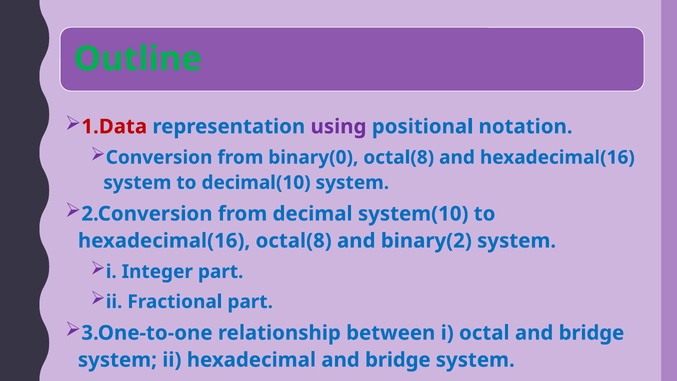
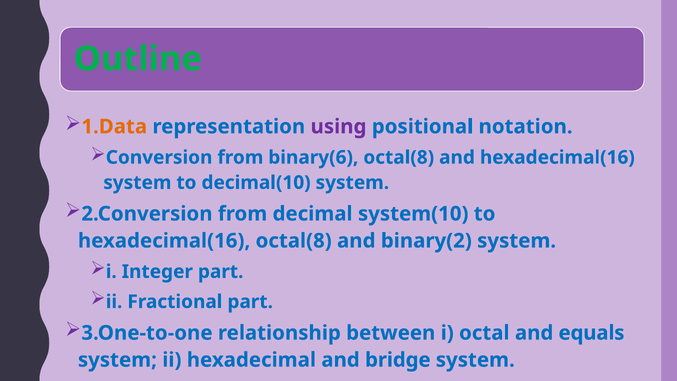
1.Data colour: red -> orange (114, 127)
binary(0: binary(0 -> binary(6 (313, 157)
octal and bridge: bridge -> equals (591, 333)
